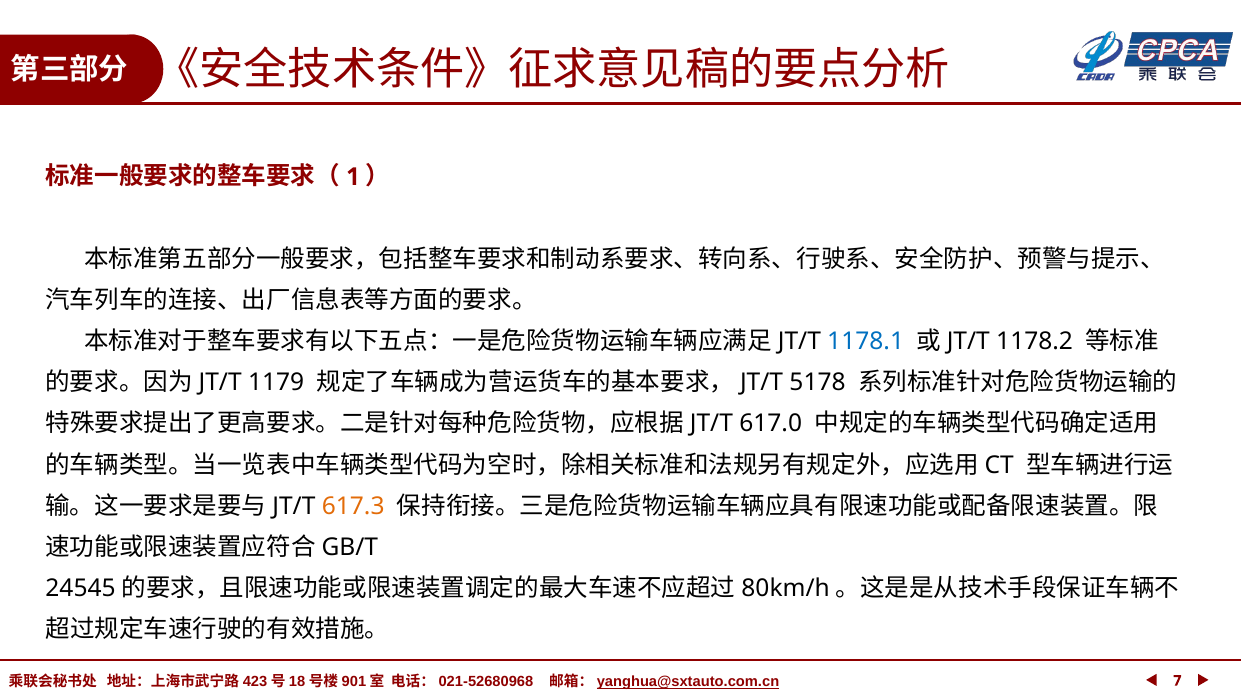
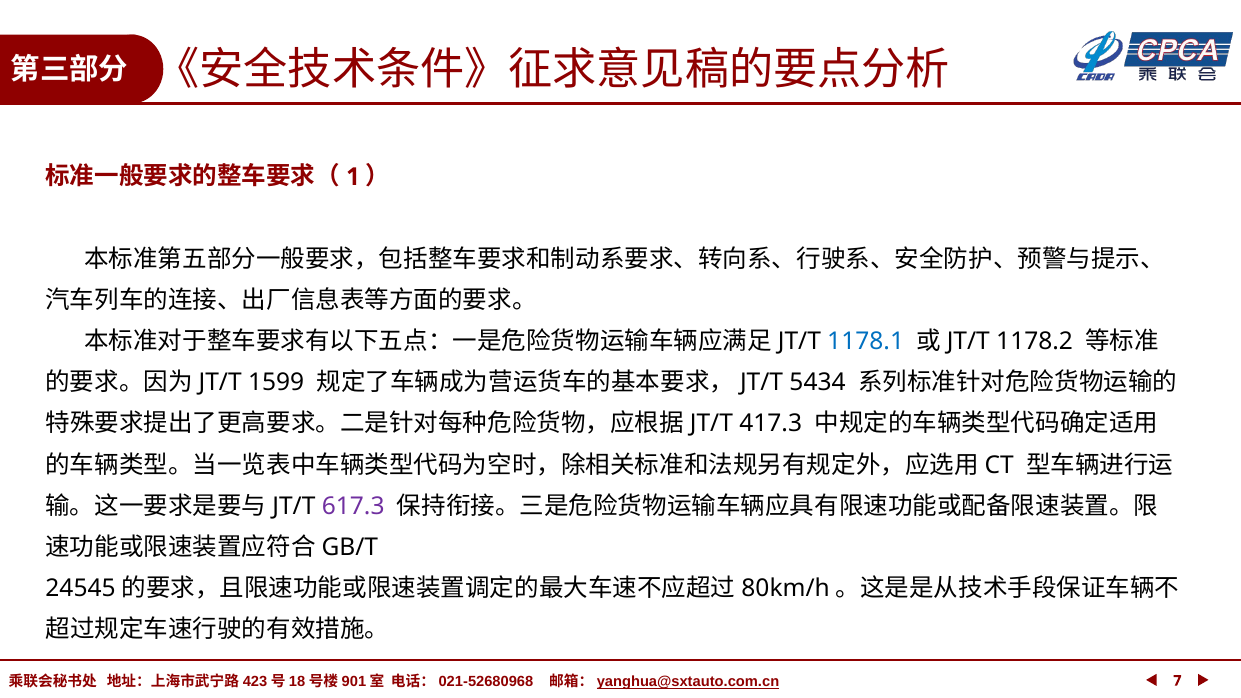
1179: 1179 -> 1599 (276, 383)
5178: 5178 -> 5434 (818, 383)
617.0: 617.0 -> 417.3 (771, 424)
617.3 colour: orange -> purple (353, 506)
